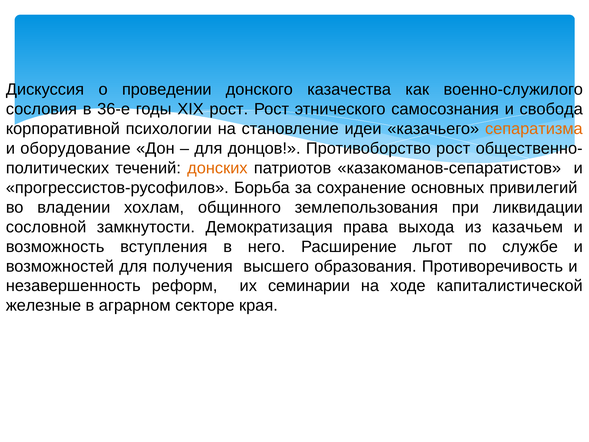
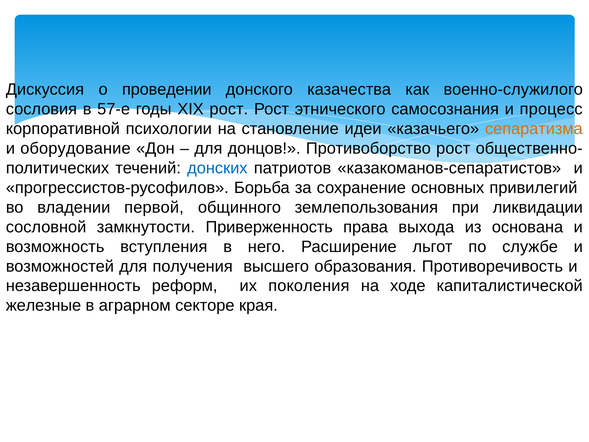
36-е: 36-е -> 57-е (114, 109)
свобода: свобода -> процесс (551, 109)
донских colour: orange -> blue (217, 168)
хохлам: хохлам -> первой (154, 207)
Демократизация: Демократизация -> Приверженность (269, 227)
казачьем: казачьем -> основана (528, 227)
семинарии: семинарии -> поколения (309, 286)
